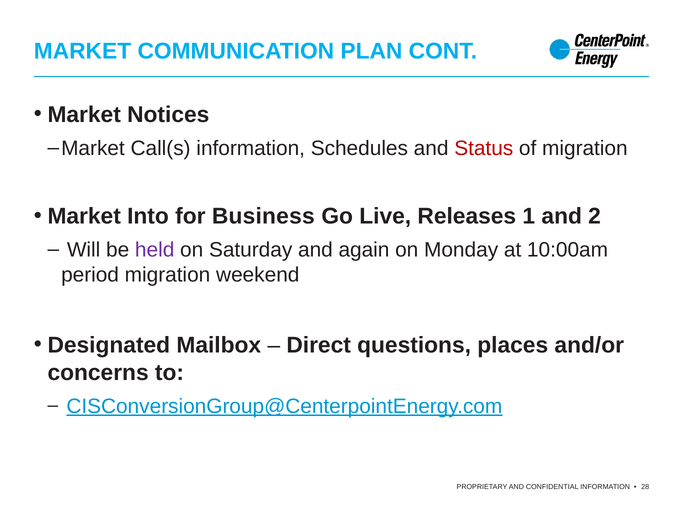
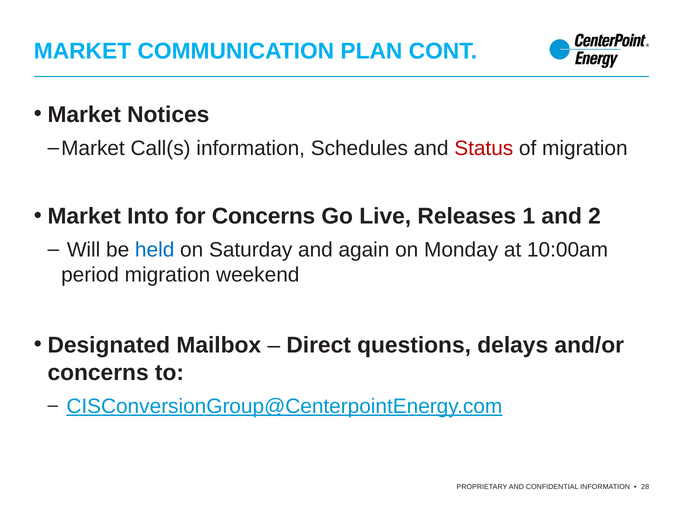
for Business: Business -> Concerns (264, 216)
held colour: purple -> blue (155, 250)
places: places -> delays (513, 345)
